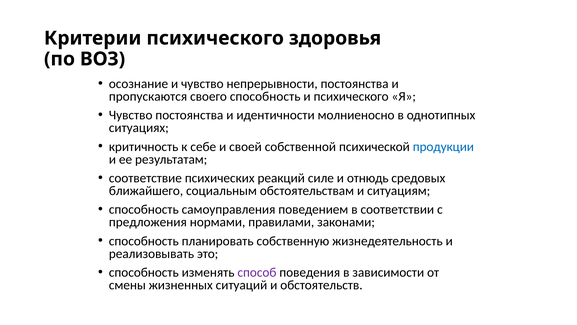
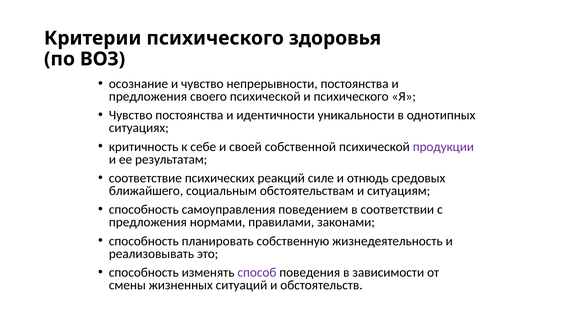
пропускаются: пропускаются -> предложения (148, 96)
своего способность: способность -> психической (265, 96)
молниеносно: молниеносно -> уникальности (356, 115)
продукции colour: blue -> purple (443, 146)
